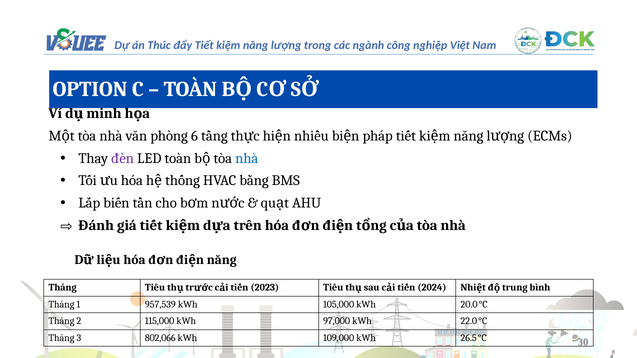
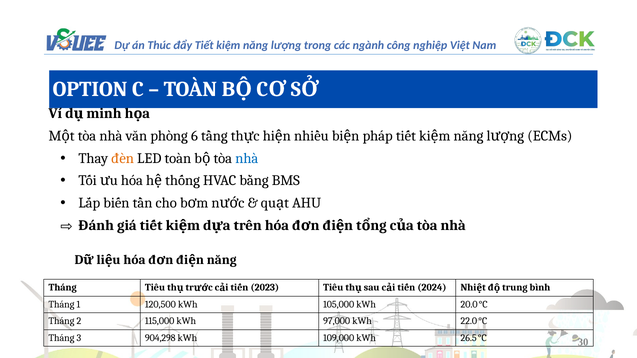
đèn colour: purple -> orange (123, 158)
957,539: 957,539 -> 120,500 (160, 305)
802,066: 802,066 -> 904,298 (160, 338)
